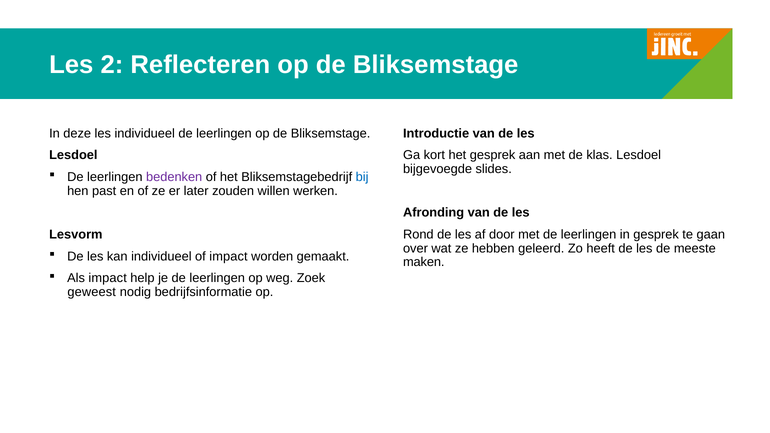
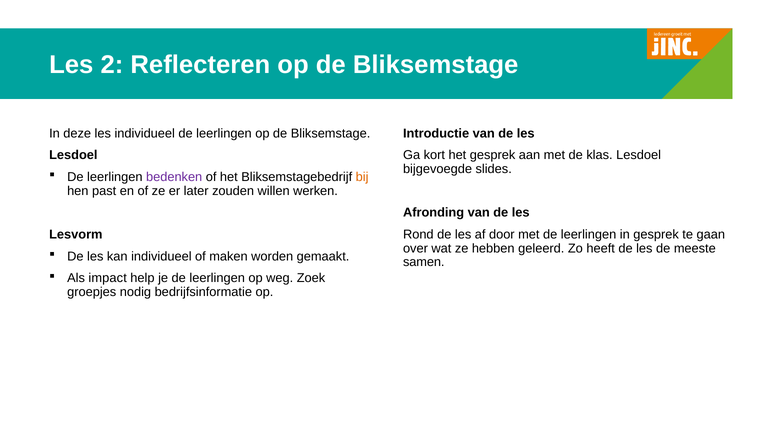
bij colour: blue -> orange (362, 177)
of impact: impact -> maken (229, 256)
maken: maken -> samen (424, 262)
geweest: geweest -> groepjes (92, 292)
